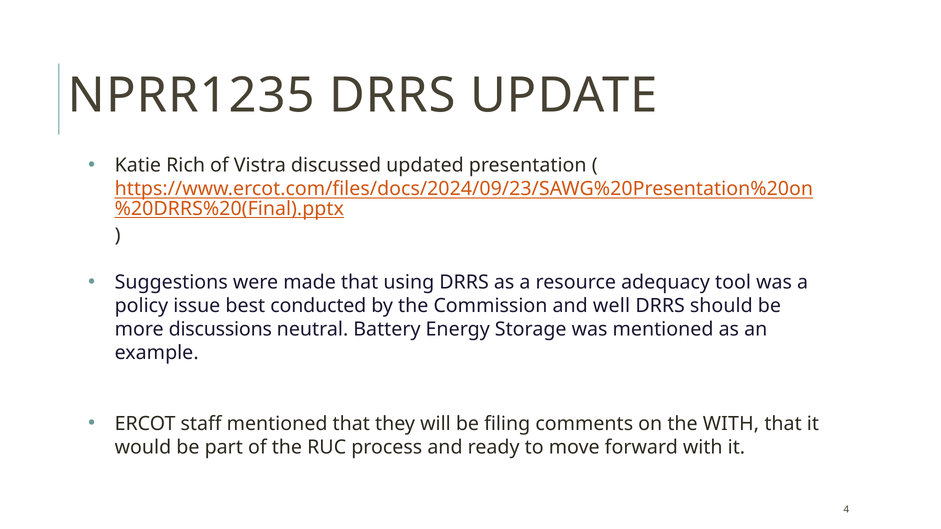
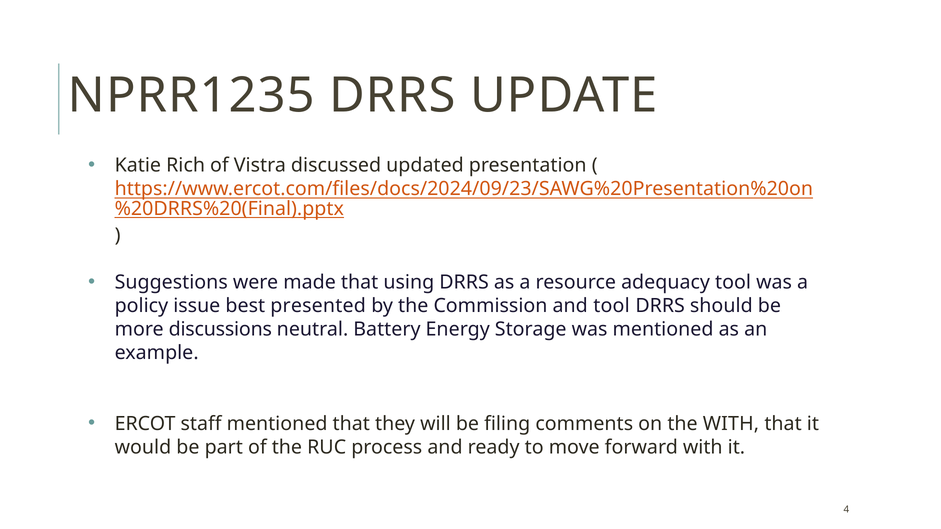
conducted: conducted -> presented (318, 306)
and well: well -> tool (612, 306)
